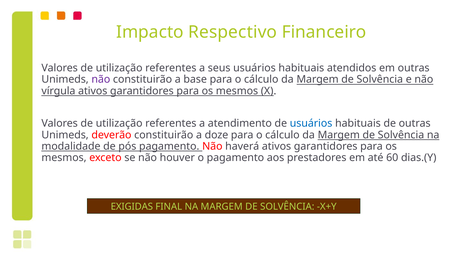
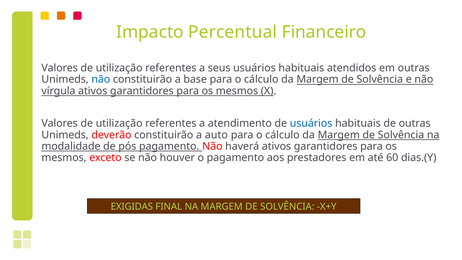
Respectivo: Respectivo -> Percentual (233, 32)
não colour: purple -> blue (101, 79)
doze: doze -> auto (216, 135)
